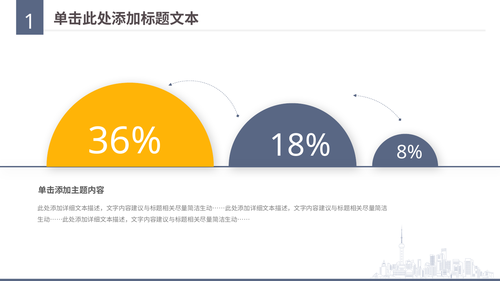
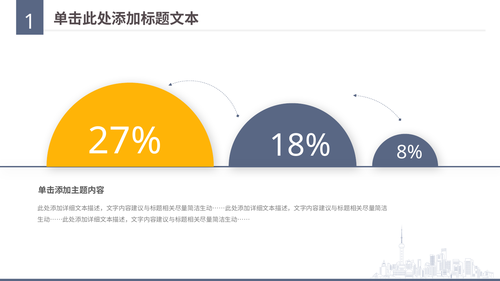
36%: 36% -> 27% (125, 141)
